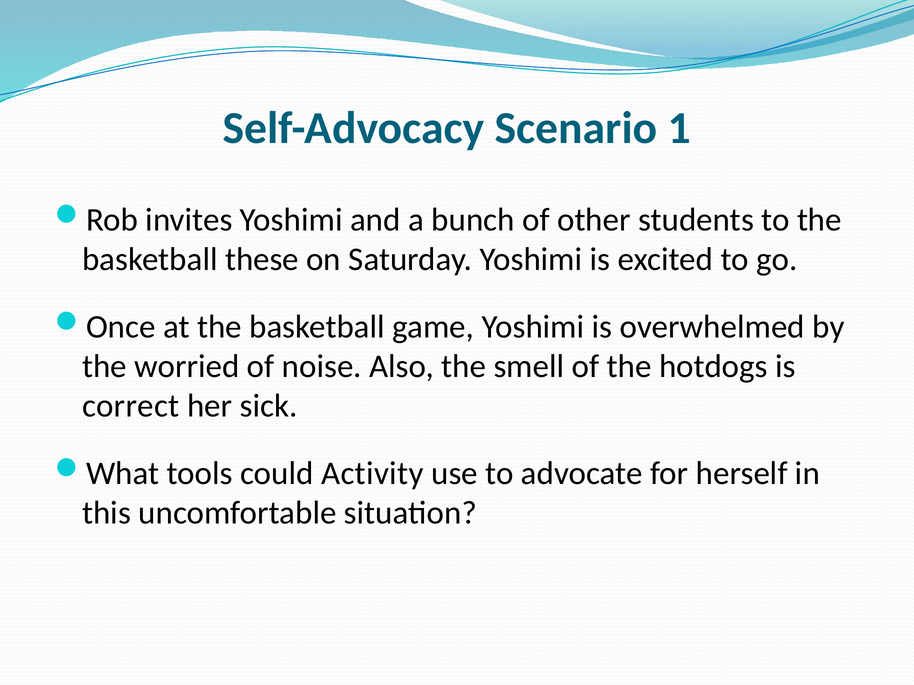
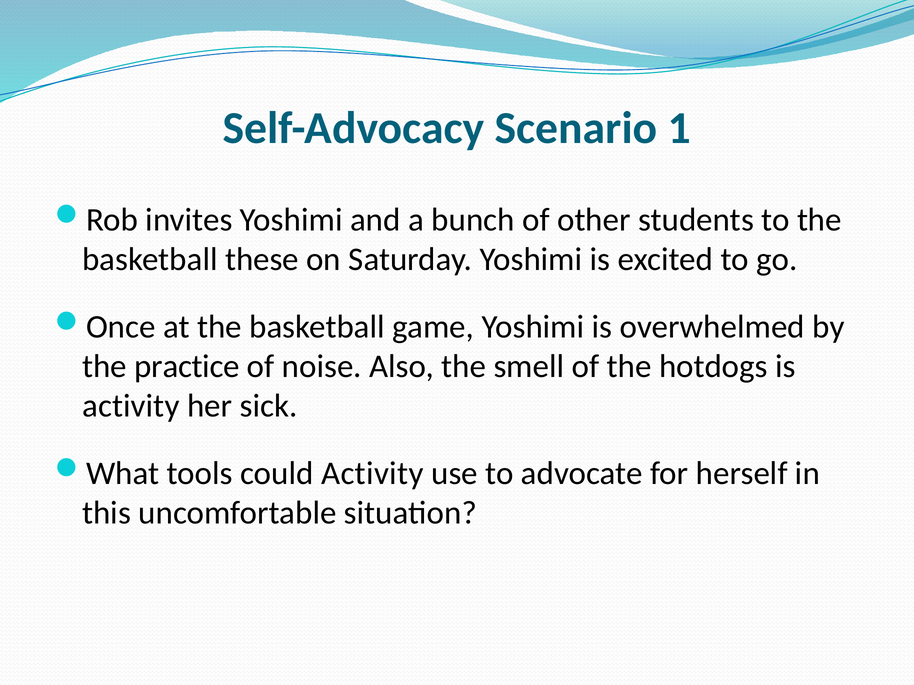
worried: worried -> practice (187, 367)
correct: correct -> activity (131, 406)
